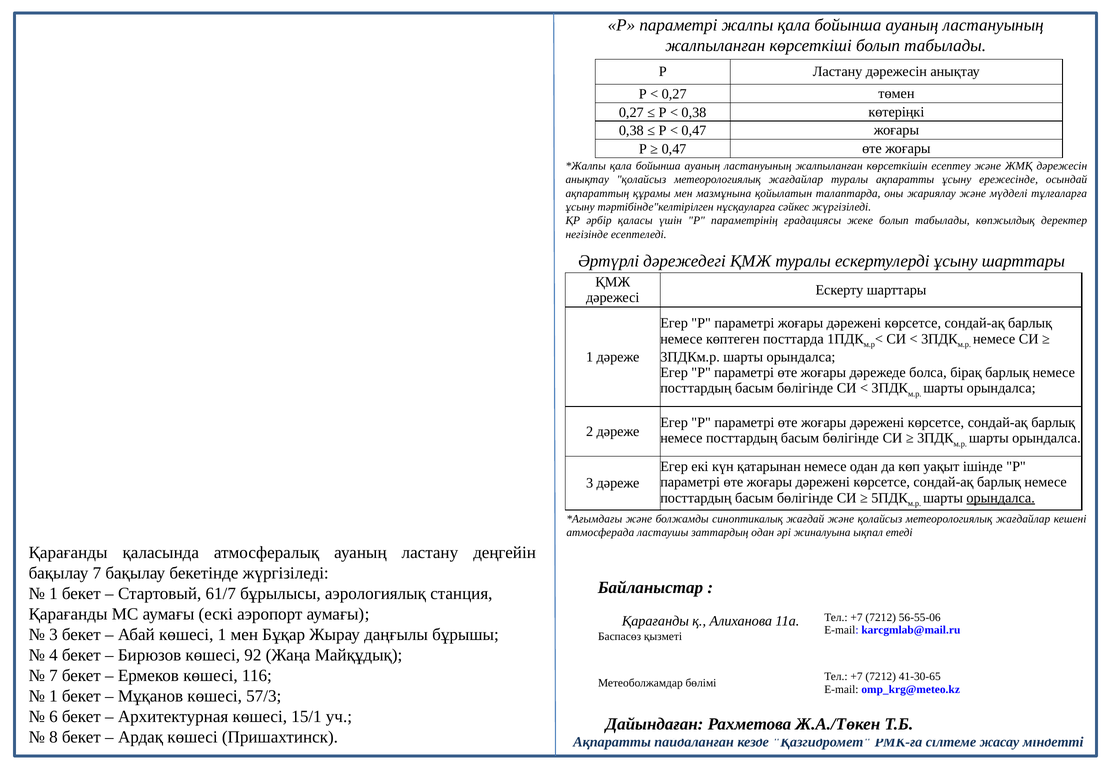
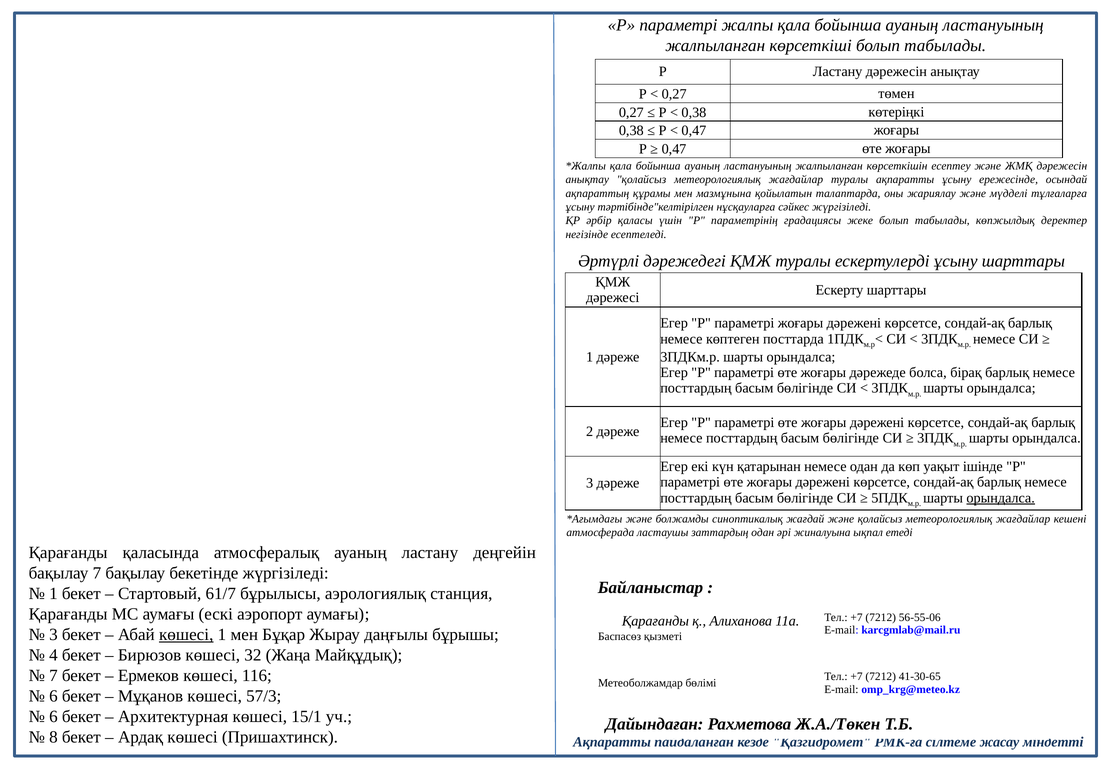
көшесі underline: none -> present (186, 635)
92: 92 -> 32 (253, 655)
1: 1 -> 6 (53, 696)
